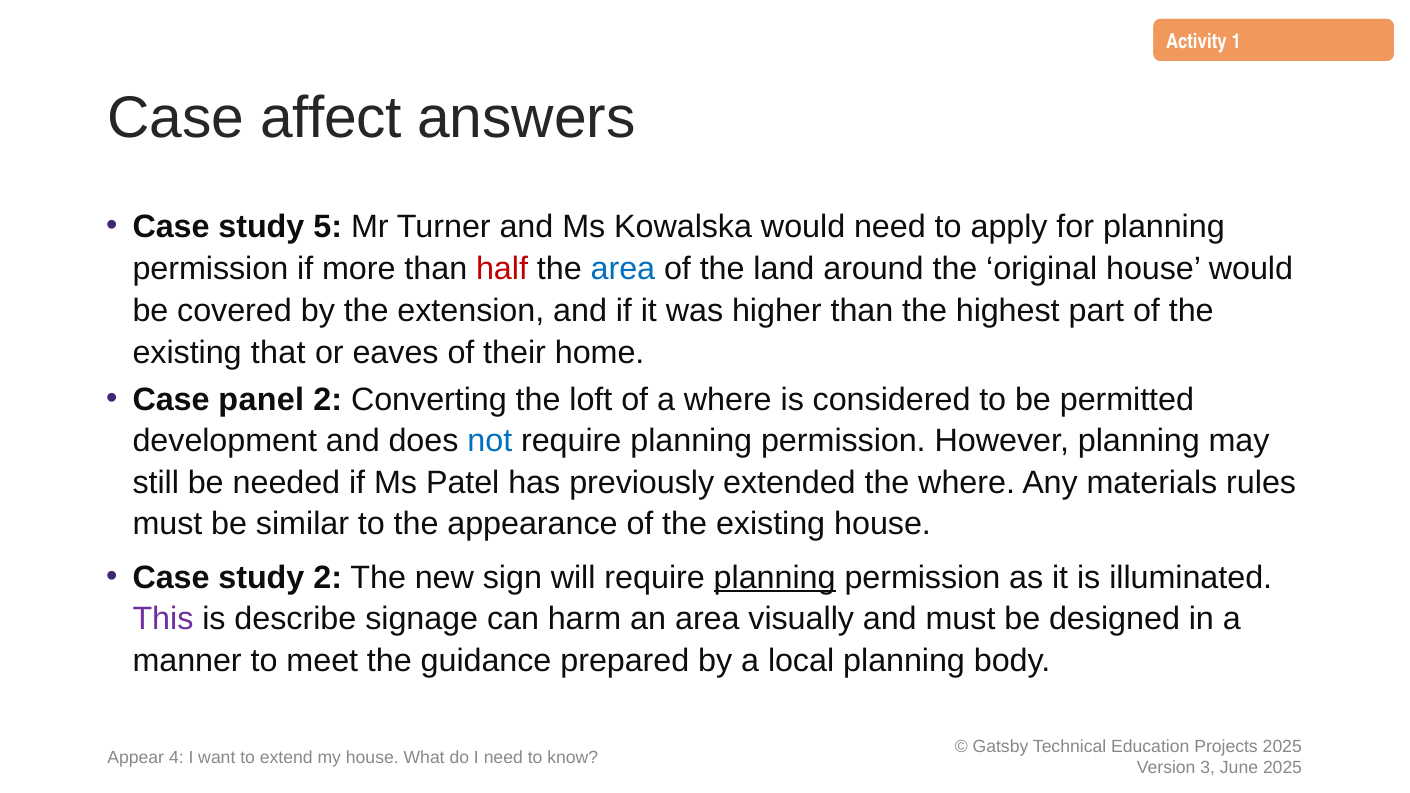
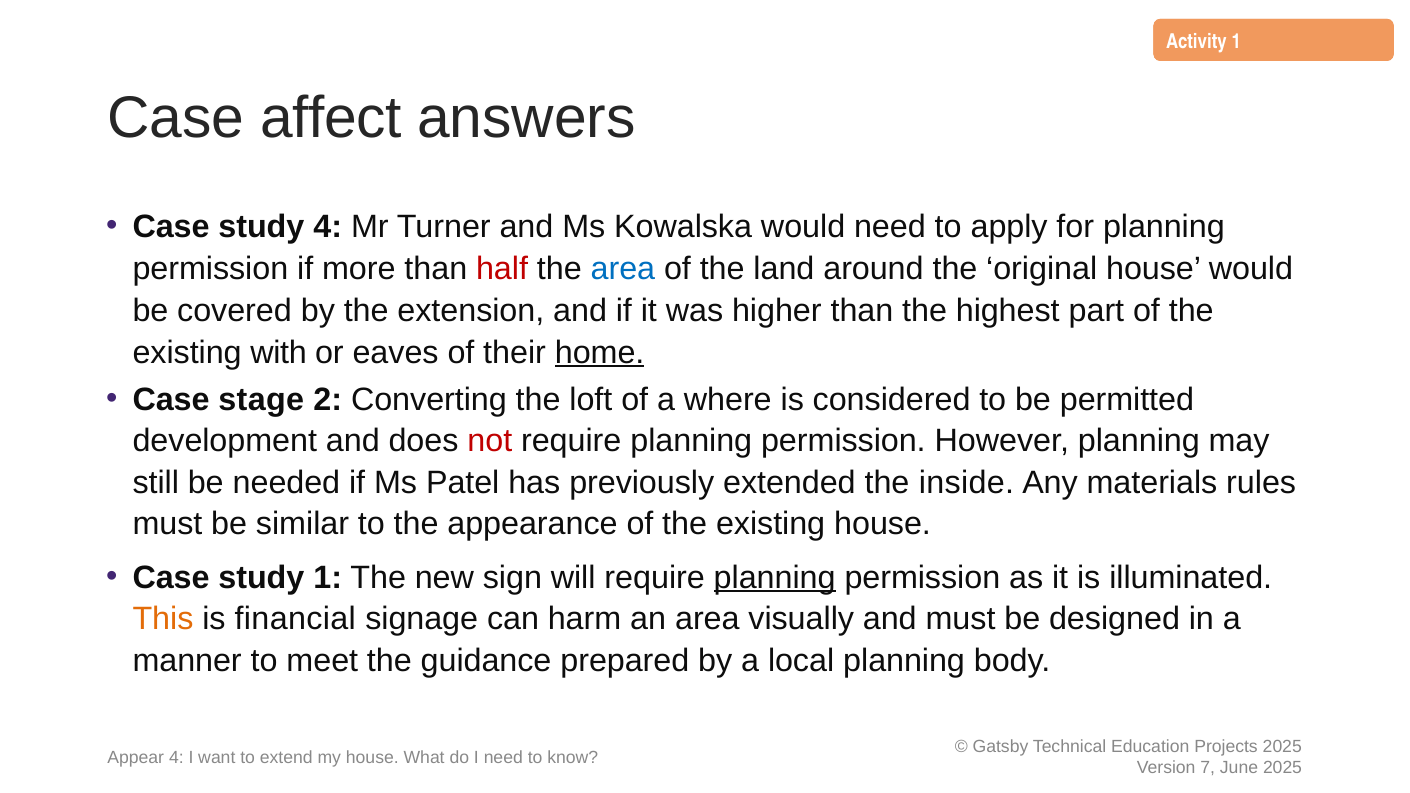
study 5: 5 -> 4 (328, 227)
that: that -> with (279, 353)
home underline: none -> present (600, 353)
panel: panel -> stage (261, 400)
not colour: blue -> red (490, 441)
the where: where -> inside (966, 483)
study 2: 2 -> 1 (328, 578)
This colour: purple -> orange (163, 619)
describe: describe -> financial (295, 619)
3: 3 -> 7 (1208, 768)
